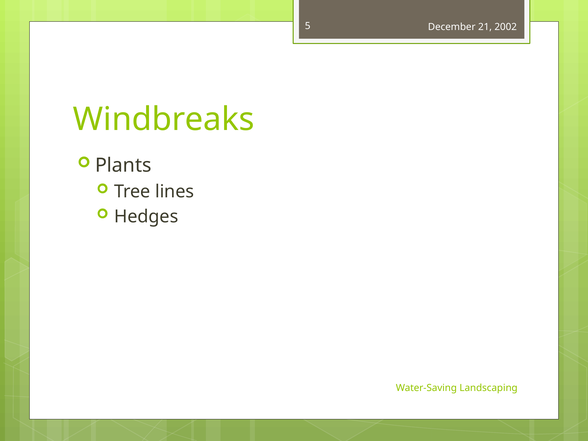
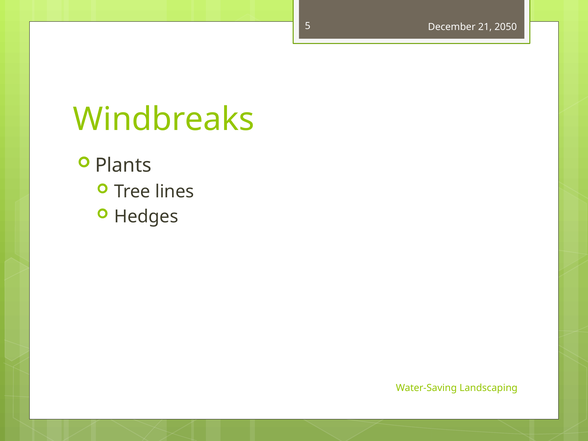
2002: 2002 -> 2050 (506, 27)
